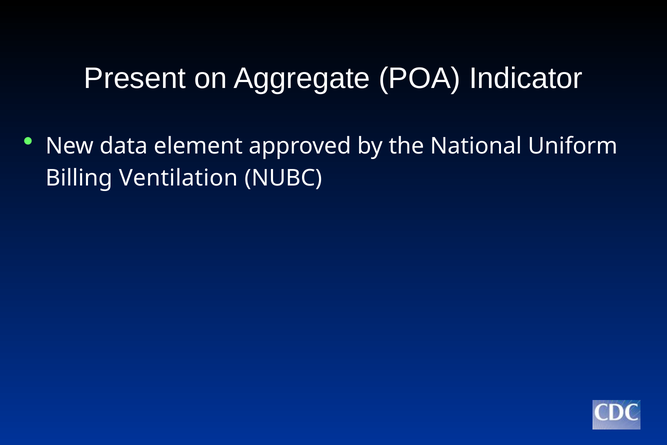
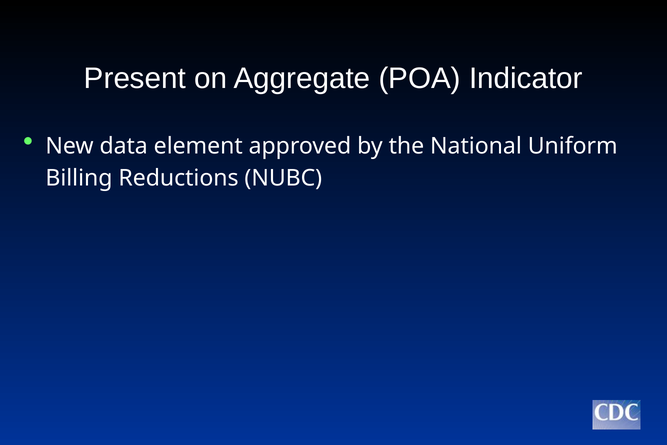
Ventilation: Ventilation -> Reductions (179, 178)
